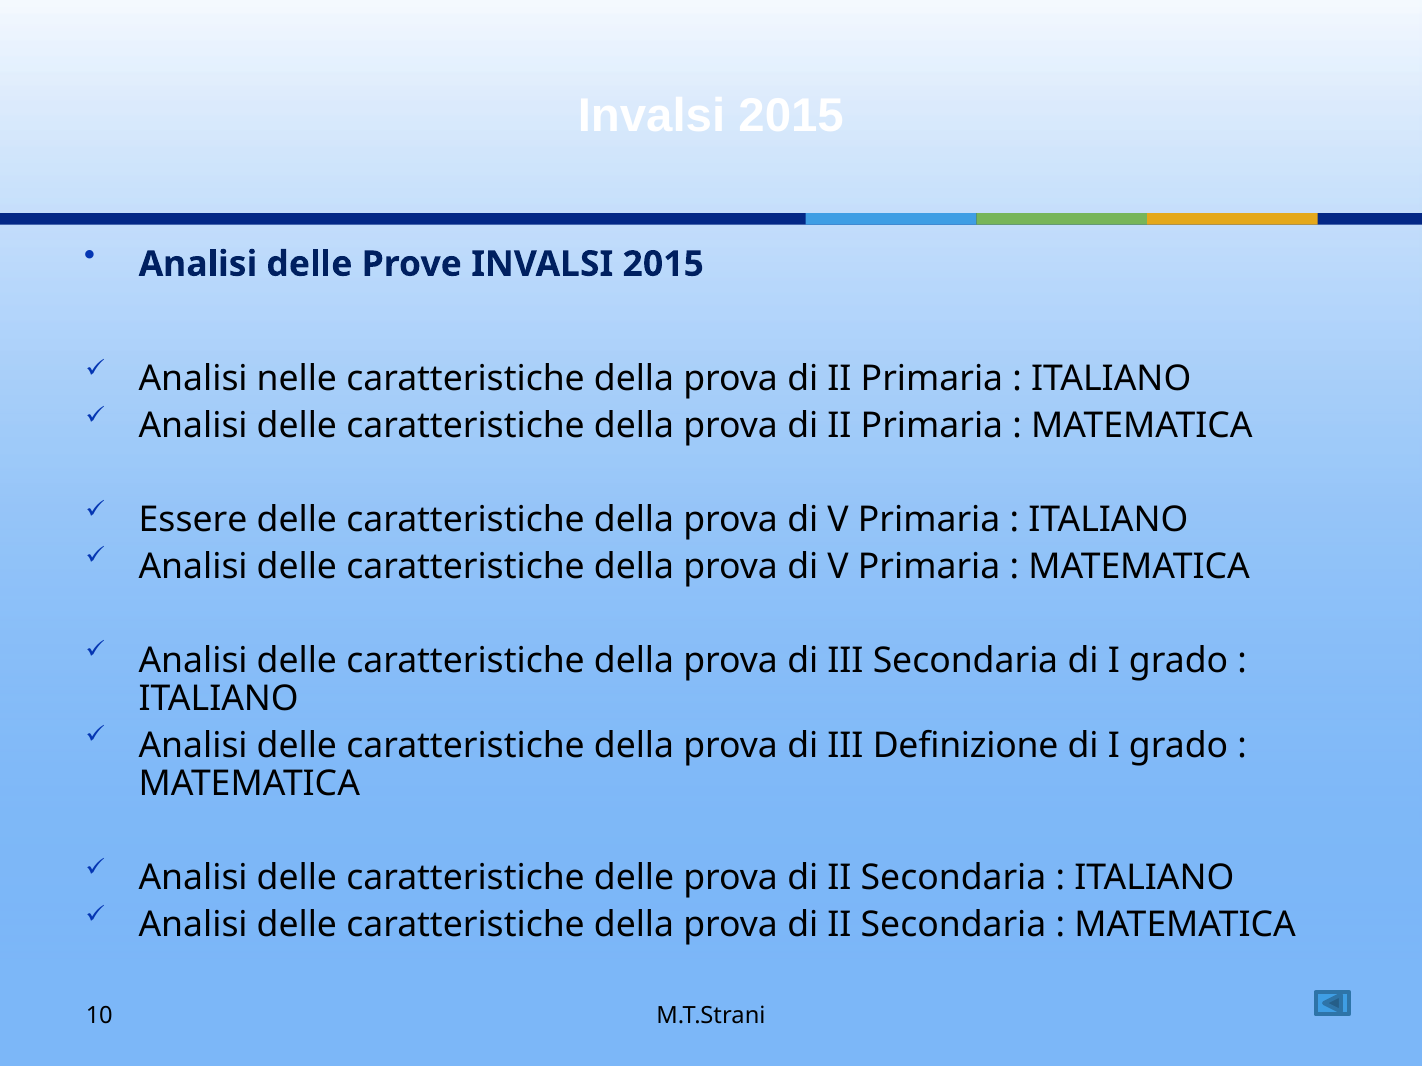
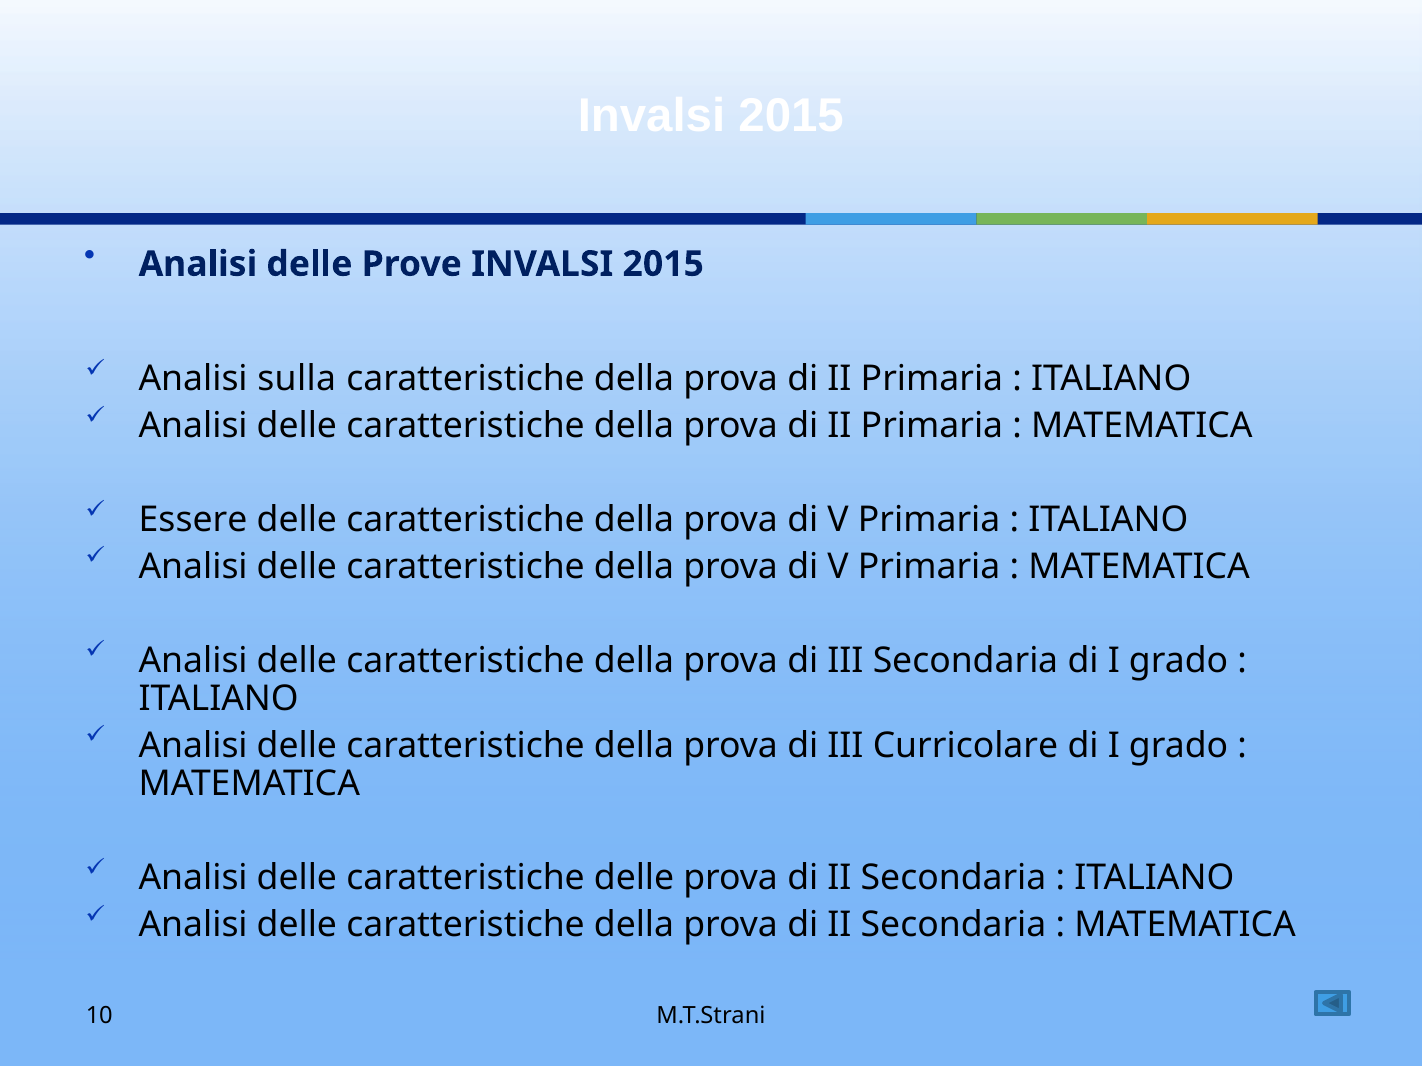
nelle: nelle -> sulla (297, 379)
Definizione: Definizione -> Curricolare (965, 746)
